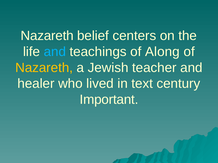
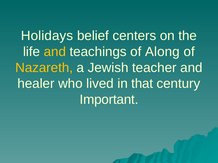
Nazareth: Nazareth -> Holidays (47, 36)
and colour: light blue -> yellow (55, 52)
text: text -> that (142, 84)
